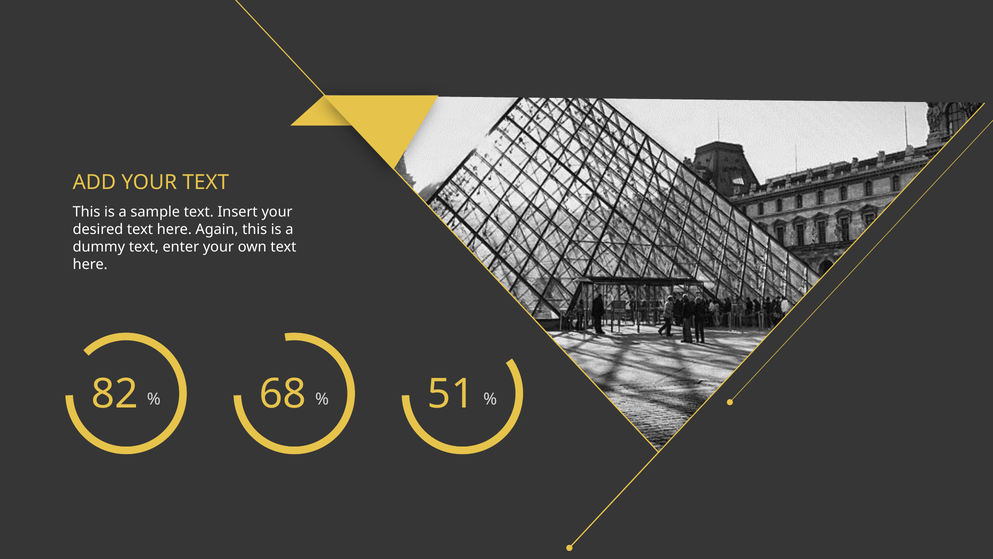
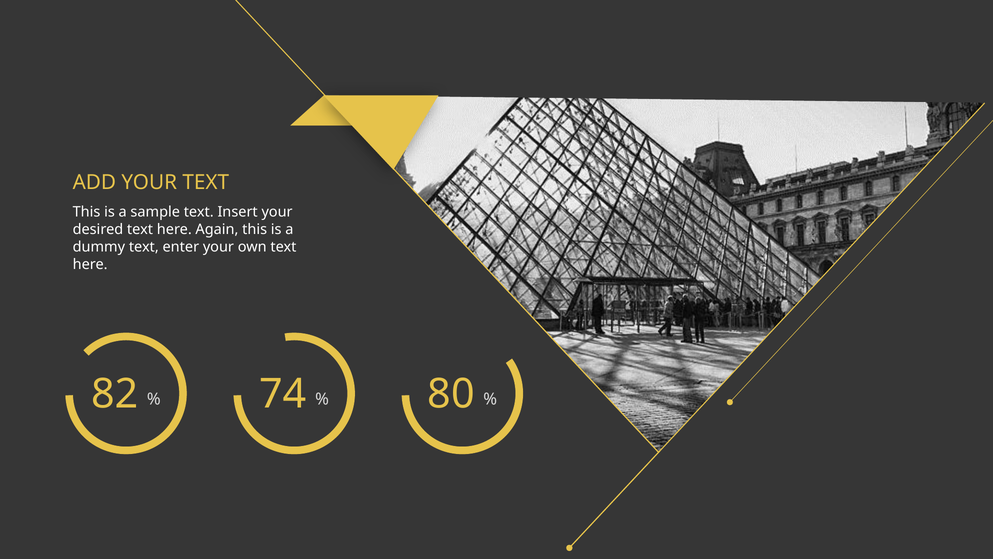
68: 68 -> 74 (283, 394)
51: 51 -> 80 (451, 394)
